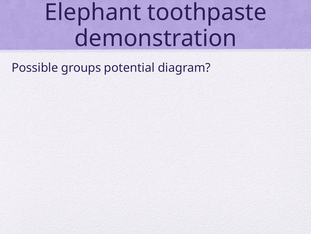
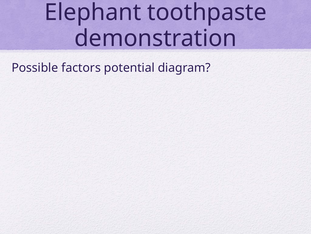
groups: groups -> factors (81, 68)
